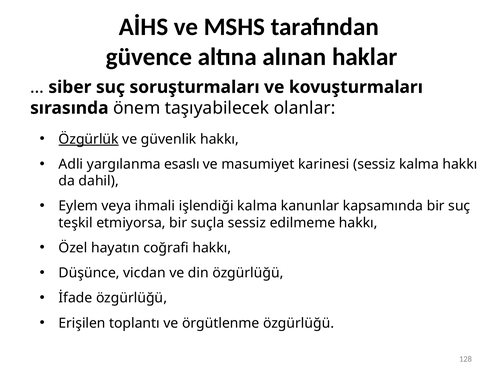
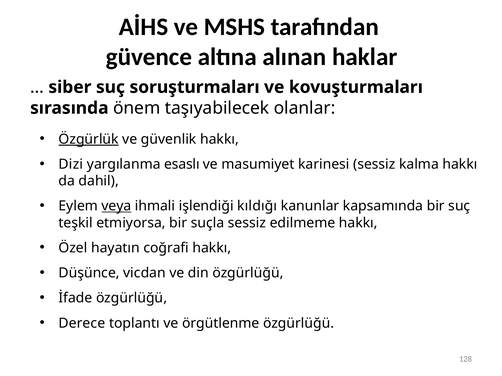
Adli: Adli -> Dizi (71, 164)
veya underline: none -> present (116, 206)
işlendiği kalma: kalma -> kıldığı (257, 206)
Erişilen: Erişilen -> Derece (82, 324)
